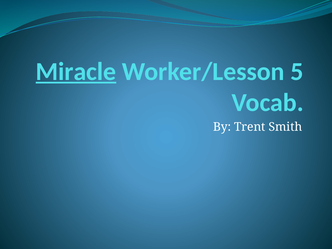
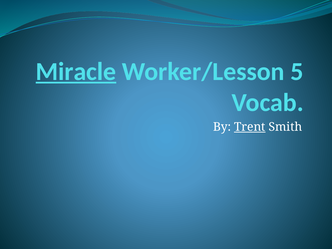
Trent underline: none -> present (250, 127)
